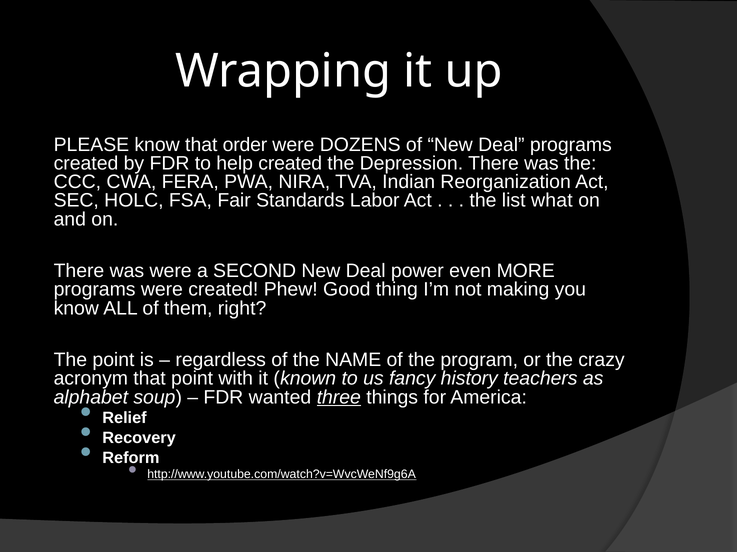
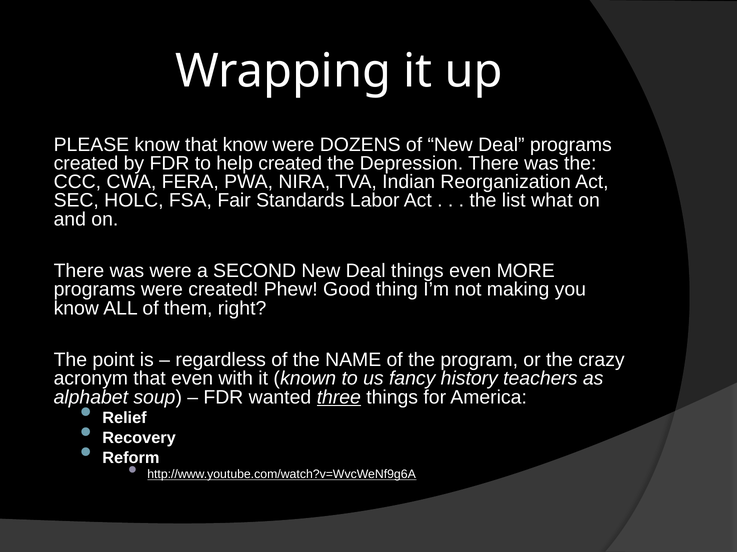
that order: order -> know (245, 145)
Deal power: power -> things (417, 271)
that point: point -> even (192, 379)
